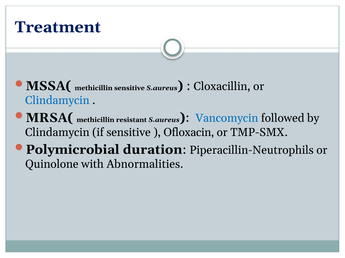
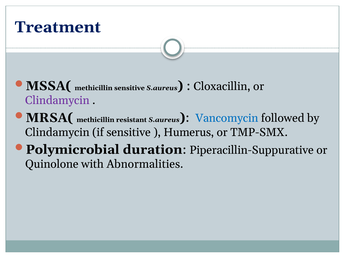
Clindamycin colour: blue -> purple (57, 101)
Ofloxacin: Ofloxacin -> Humerus (189, 133)
Piperacillin-Neutrophils: Piperacillin-Neutrophils -> Piperacillin-Suppurative (252, 150)
